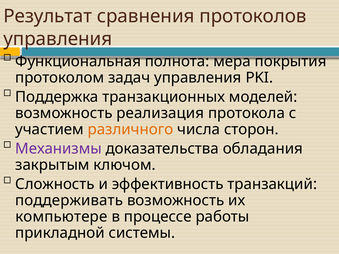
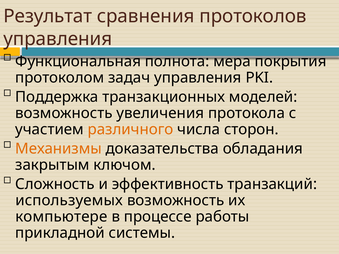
реализация: реализация -> увеличения (160, 113)
Механизмы colour: purple -> orange (58, 149)
поддерживать: поддерживать -> используемых (69, 201)
